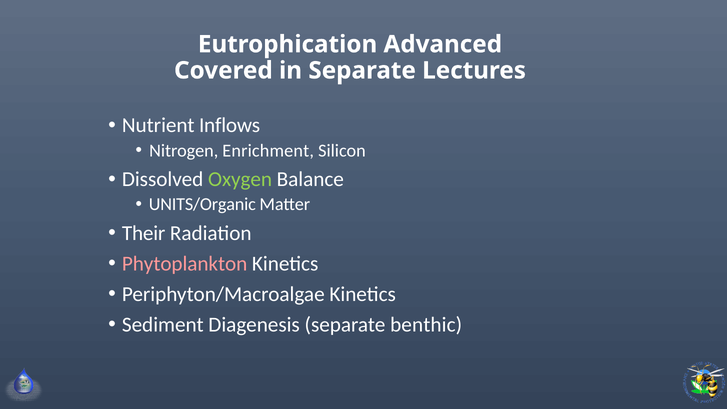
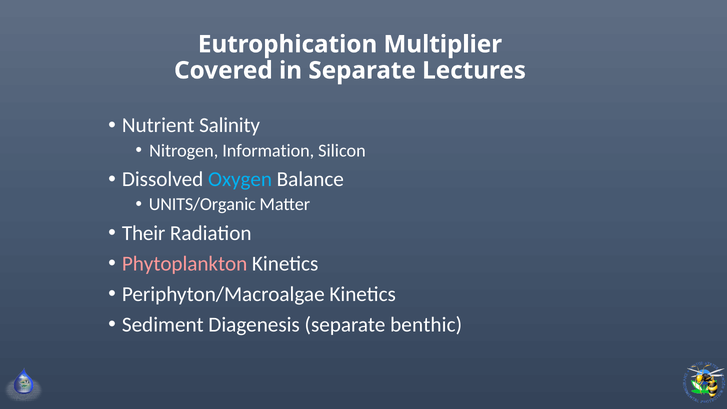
Advanced: Advanced -> Multiplier (443, 44)
Inflows: Inflows -> Salinity (230, 125)
Enrichment: Enrichment -> Information (268, 151)
Oxygen colour: light green -> light blue (240, 179)
